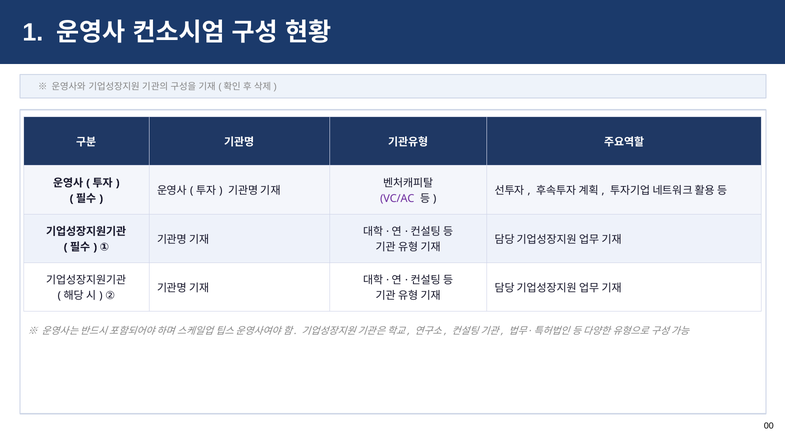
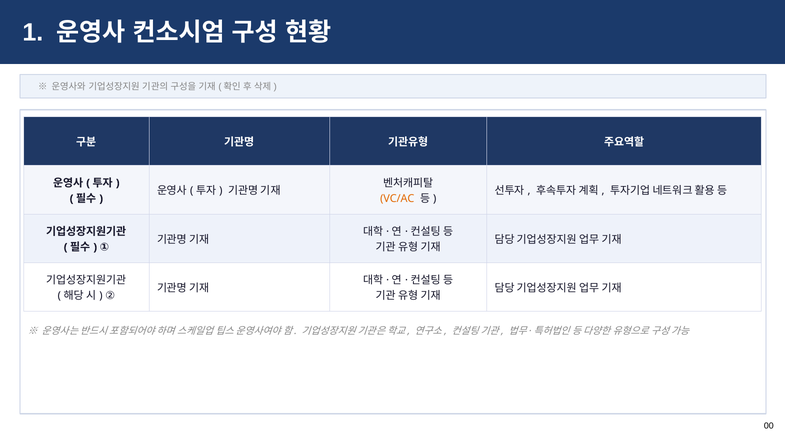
VC/AC colour: purple -> orange (397, 199)
